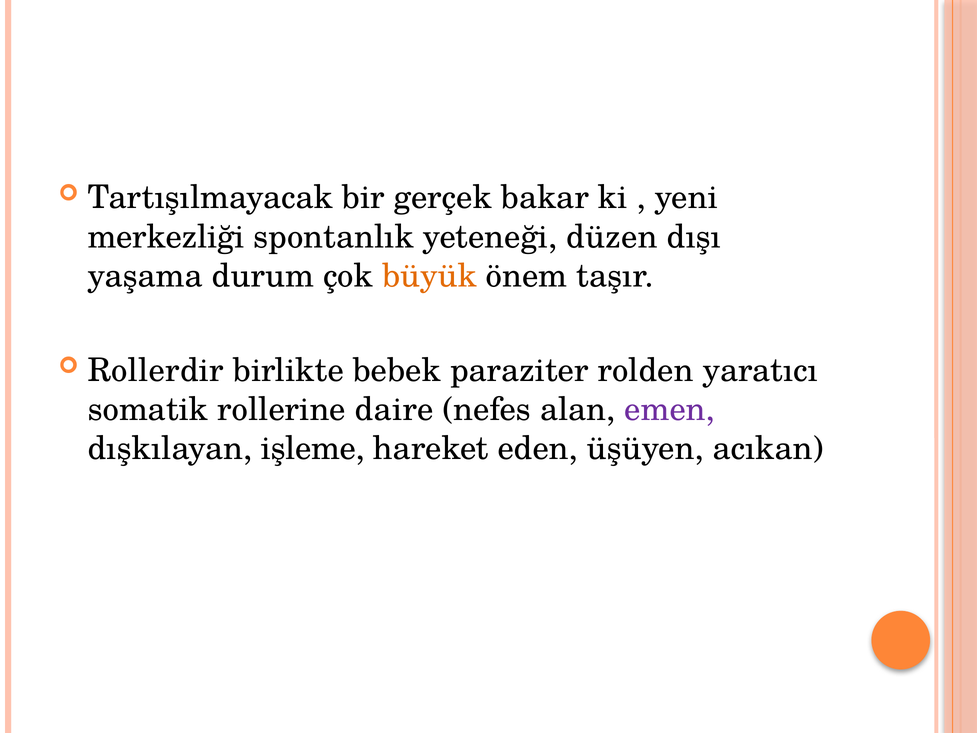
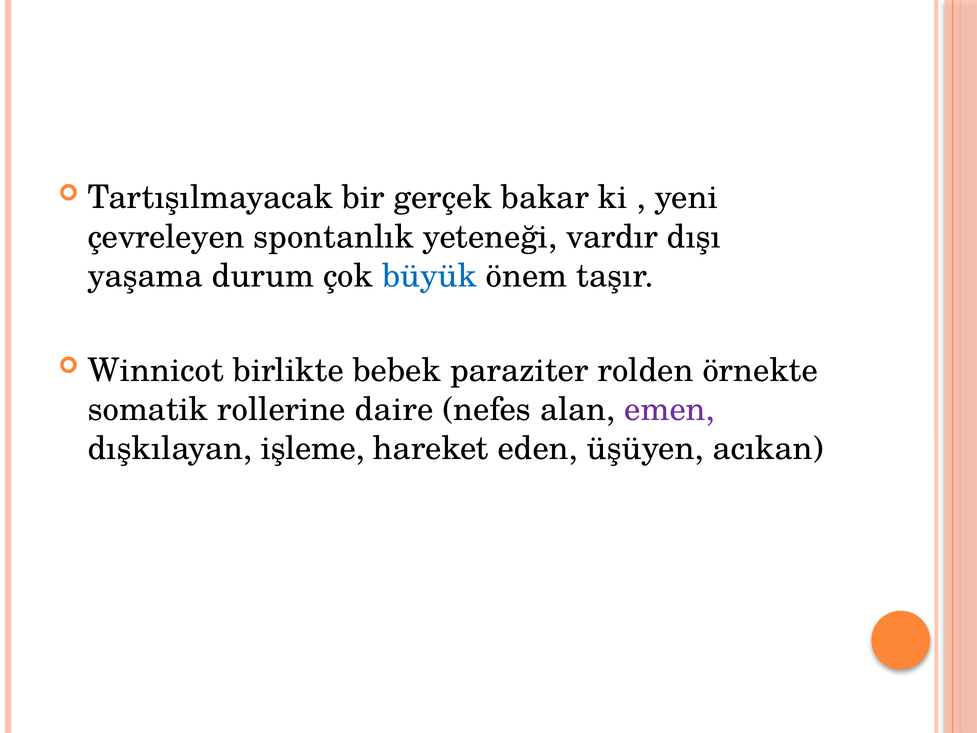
merkezliği: merkezliği -> çevreleyen (166, 237)
düzen: düzen -> vardır (612, 237)
büyük colour: orange -> blue (430, 276)
Rollerdir: Rollerdir -> Winnicot (156, 370)
yaratıcı: yaratıcı -> örnekte (760, 370)
